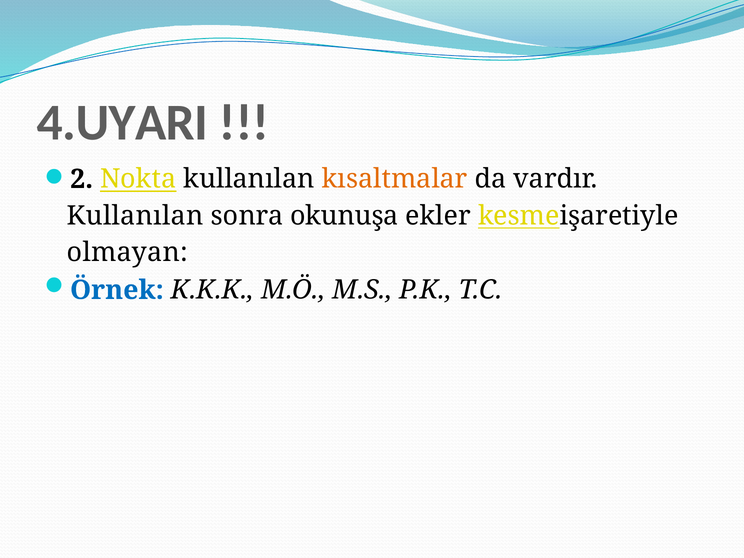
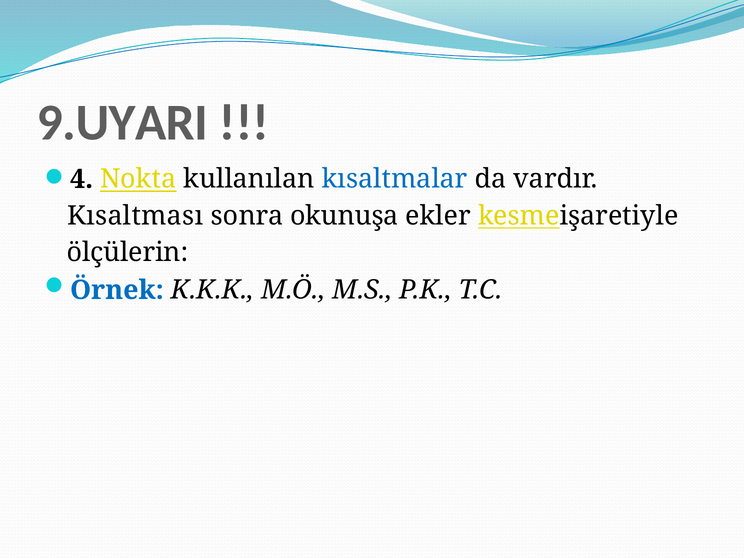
4.UYARI: 4.UYARI -> 9.UYARI (122, 123)
2: 2 -> 4 (82, 179)
kısaltmalar colour: orange -> blue (395, 179)
Kullanılan: Kullanılan -> Kısaltması (135, 216)
olmayan: olmayan -> ölçülerin (128, 253)
